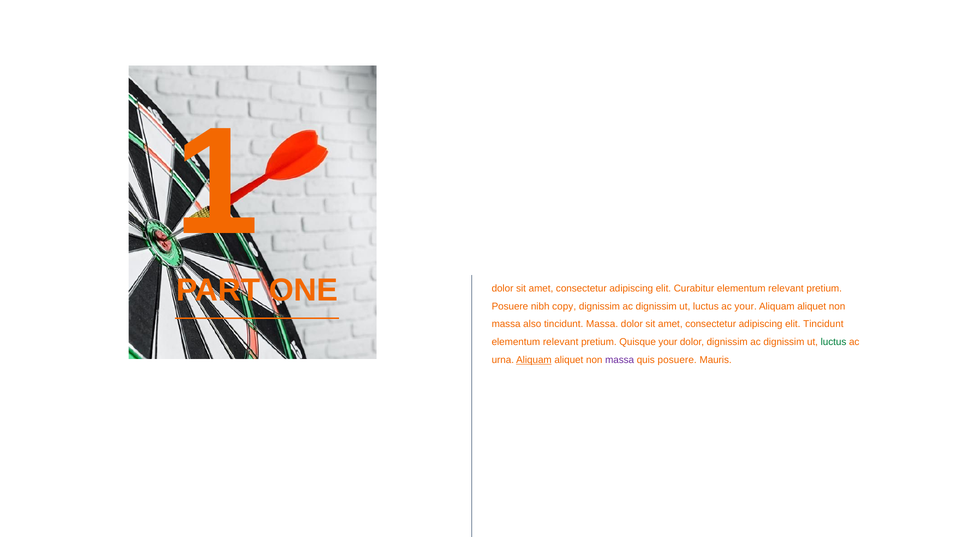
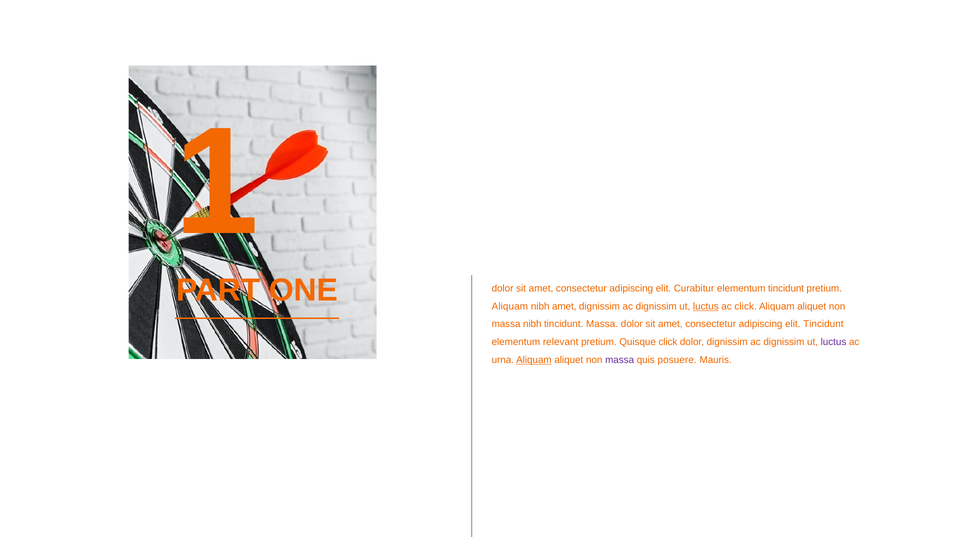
Curabitur elementum relevant: relevant -> tincidunt (786, 288)
Posuere: Posuere -> Aliquam (510, 306)
nibh copy: copy -> amet (564, 306)
luctus underline: none -> present (706, 306)
ac your: your -> click (746, 306)
massa also: also -> nibh (532, 324)
Quisque your: your -> click (668, 342)
luctus colour: green -> purple (833, 342)
